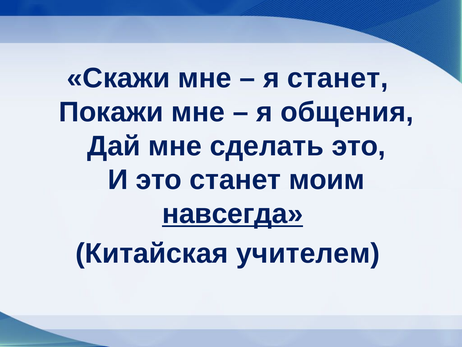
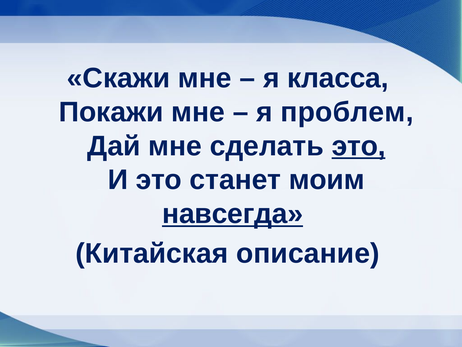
я станет: станет -> класса (338, 78)
общения: общения -> проблем (347, 112)
это underline: none -> present (359, 146)
учителем: учителем -> описание (308, 253)
